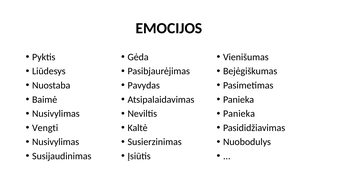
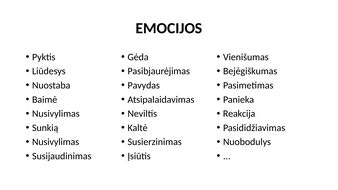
Panieka: Panieka -> Reakcija (239, 114)
Vengti: Vengti -> Sunkią (45, 128)
